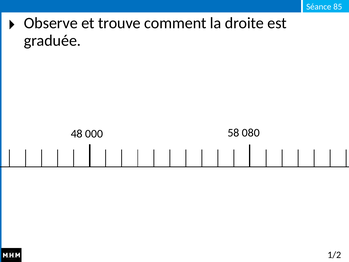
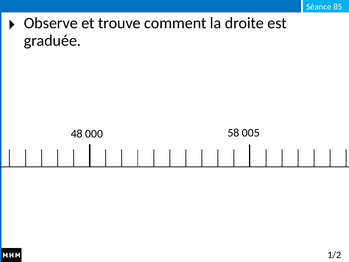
080: 080 -> 005 (251, 133)
